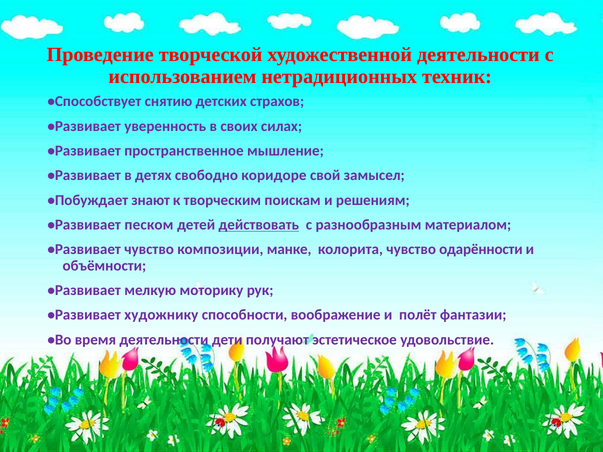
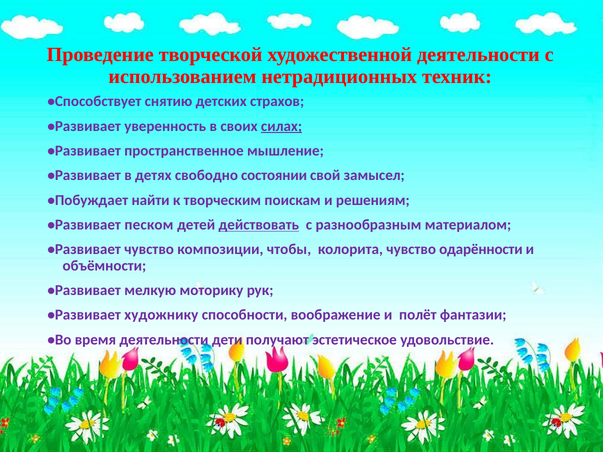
силах underline: none -> present (282, 126)
коридоре: коридоре -> состоянии (274, 176)
знают: знают -> найти (151, 200)
манке: манке -> чтобы (289, 250)
